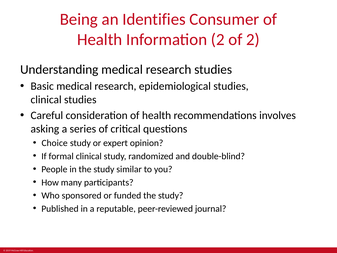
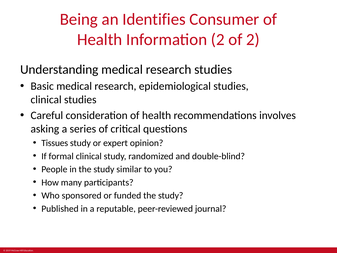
Choice: Choice -> Tissues (55, 143)
